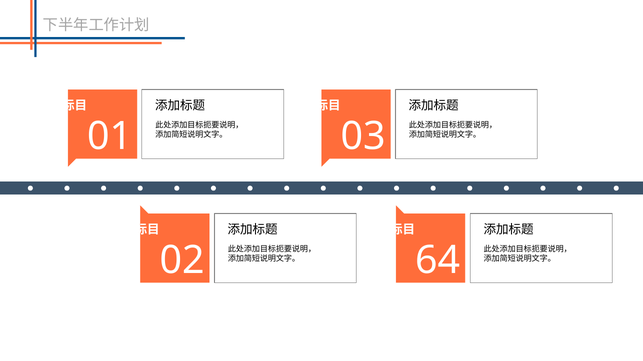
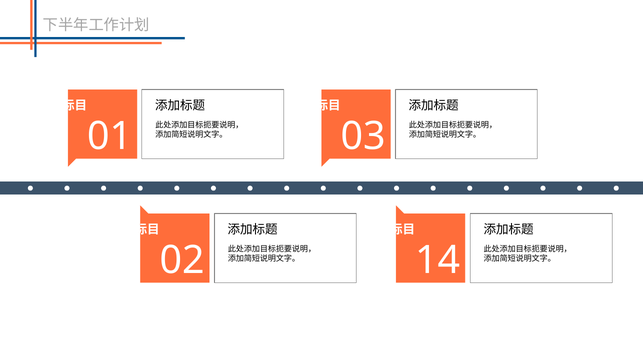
64: 64 -> 14 (438, 261)
